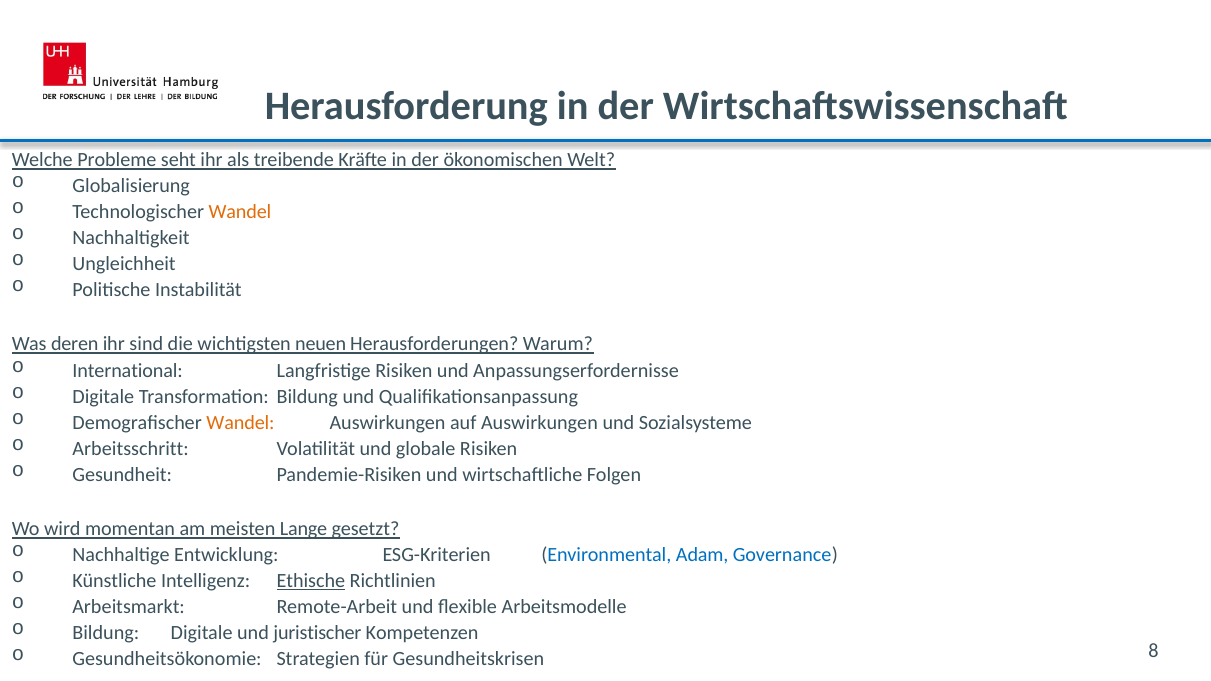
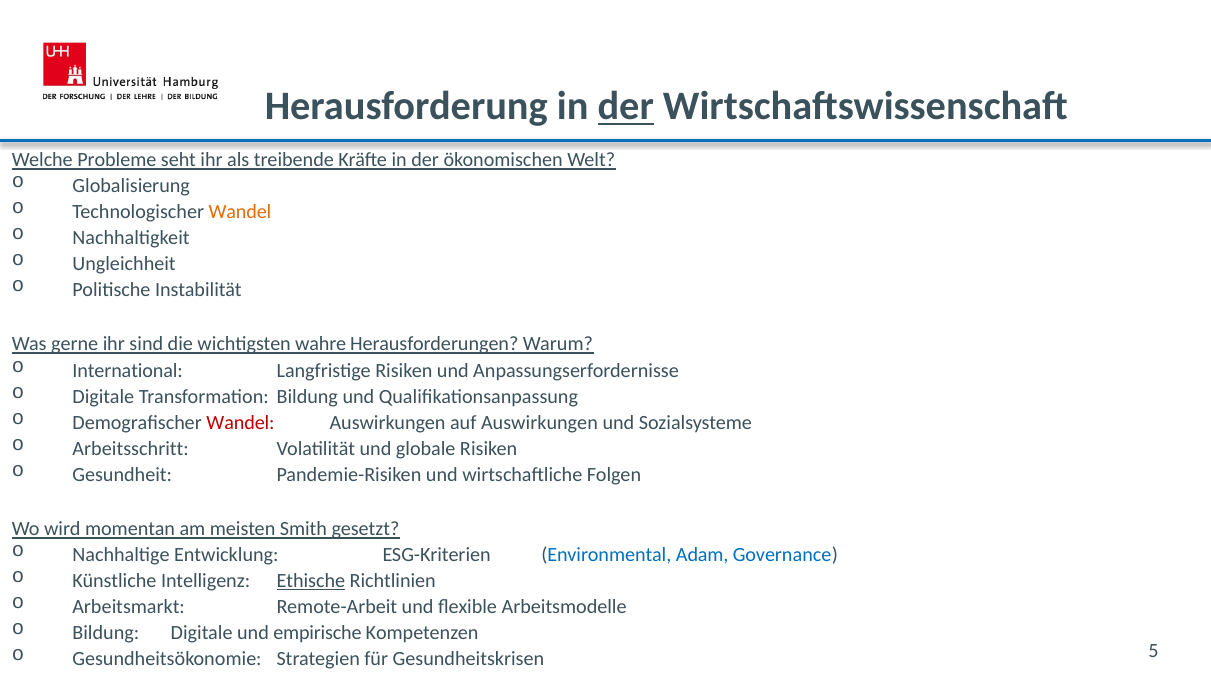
der underline: none -> present (626, 107)
deren: deren -> gerne (75, 344)
neuen: neuen -> wahre (321, 344)
Wandel colour: orange -> red (241, 423)
Lange: Lange -> Smith (303, 529)
juristischer: juristischer -> empirische (317, 633)
8: 8 -> 5 (1154, 651)
